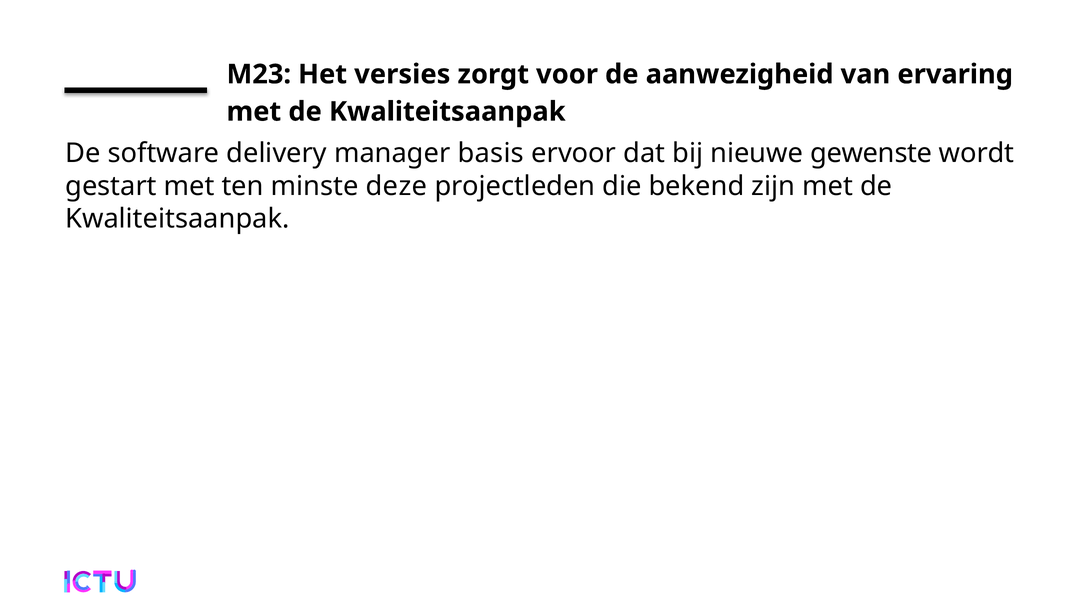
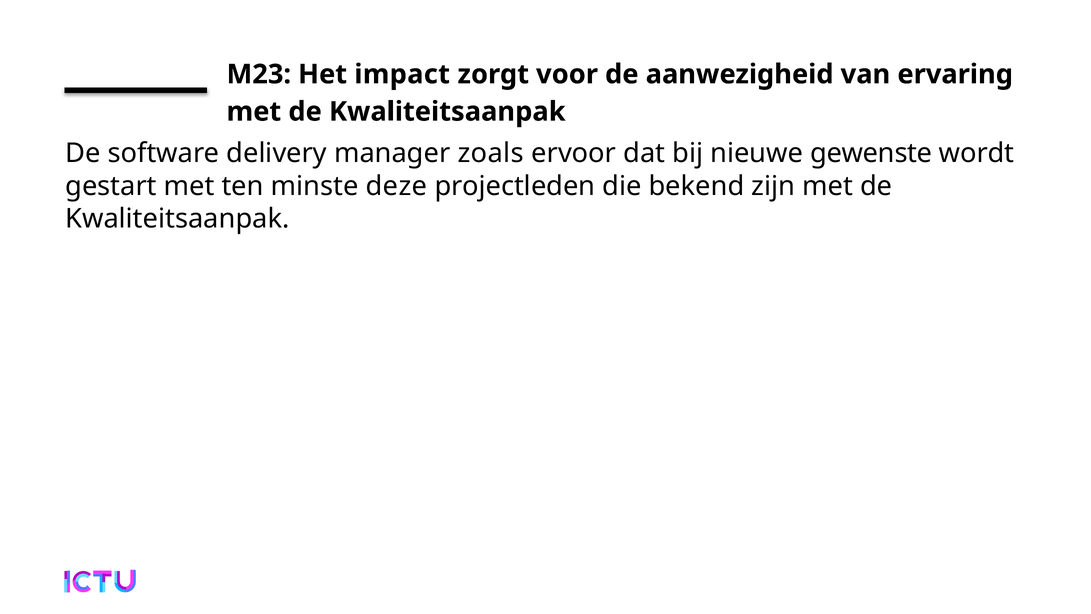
versies: versies -> impact (402, 74)
basis: basis -> zoals (491, 153)
